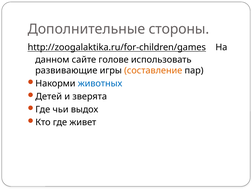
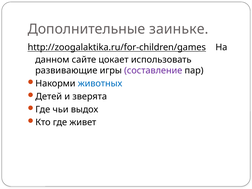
стороны: стороны -> заиньке (179, 29)
голове: голове -> цокает (114, 60)
составление colour: orange -> purple (153, 71)
